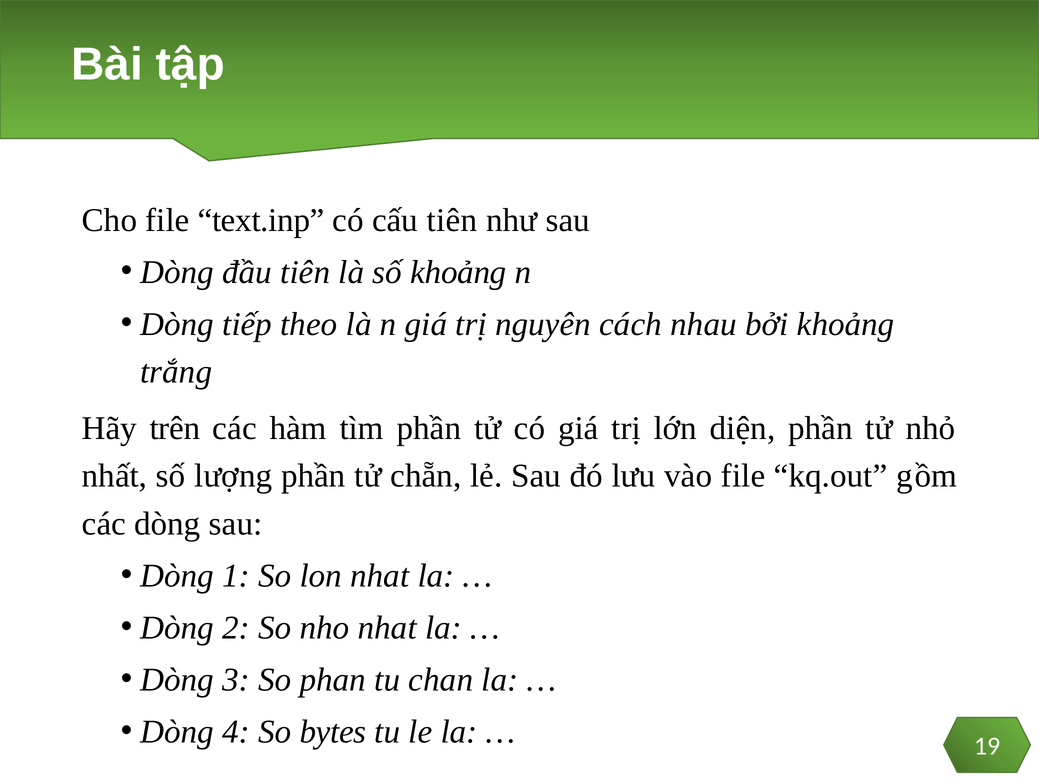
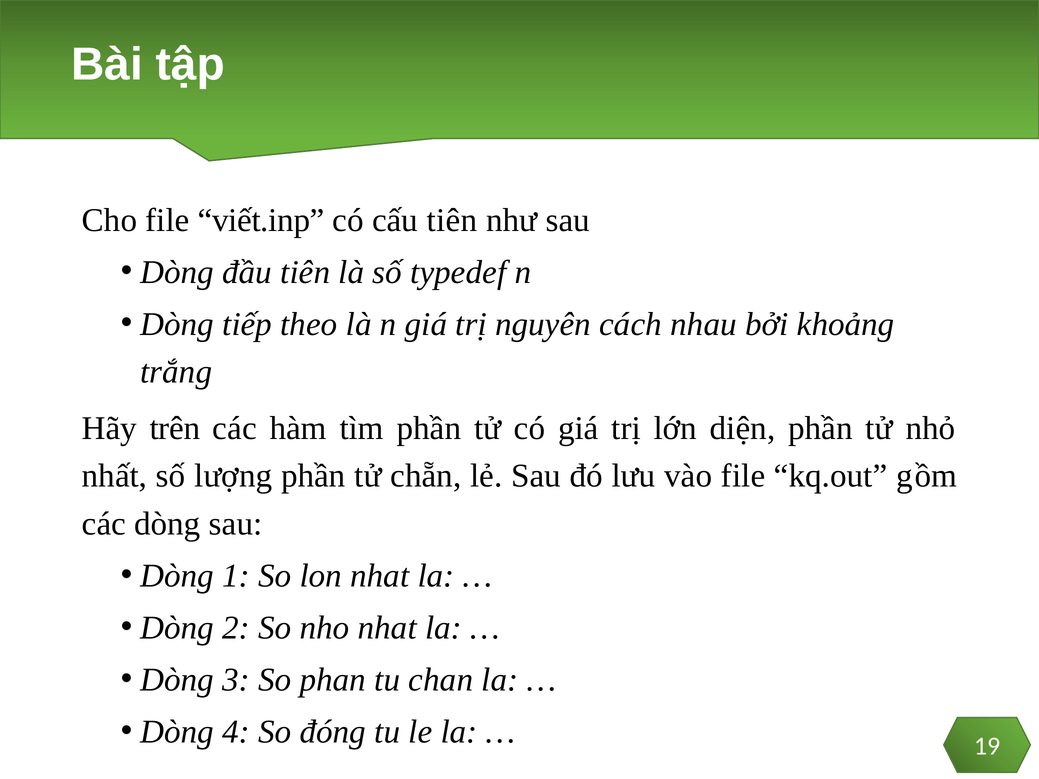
text.inp: text.inp -> viết.inp (261, 220)
số khoảng: khoảng -> typedef (458, 272)
bytes: bytes -> đóng (333, 732)
